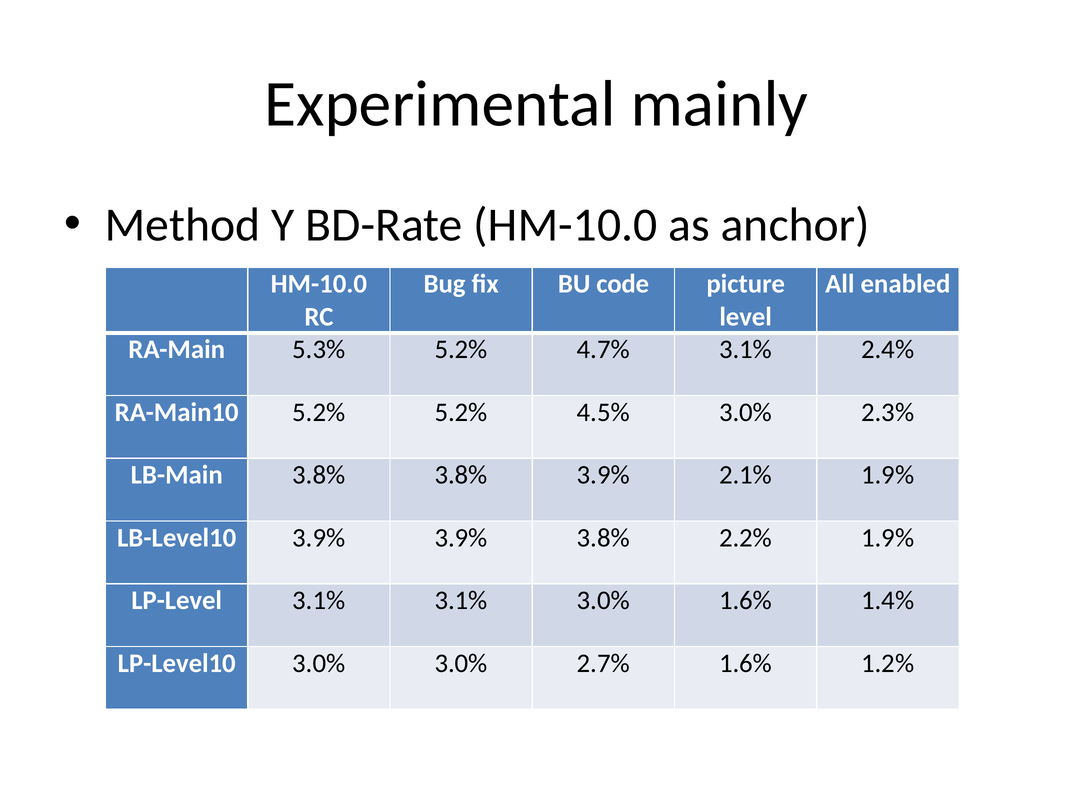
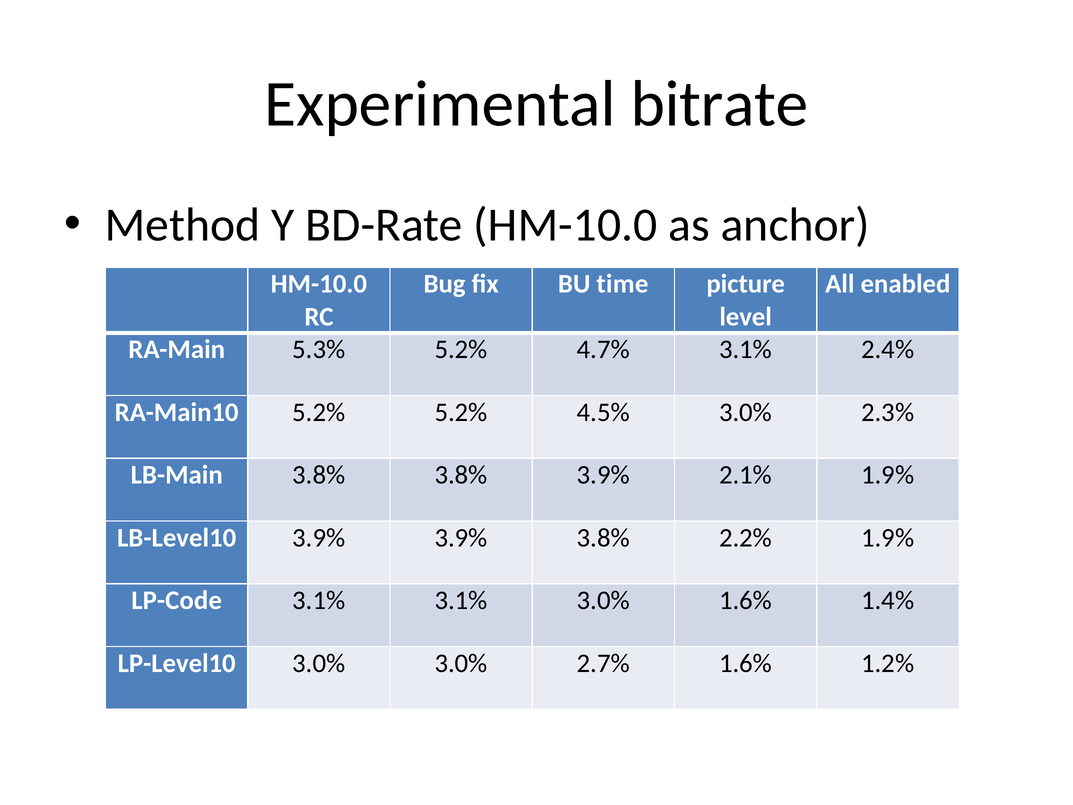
mainly: mainly -> bitrate (720, 104)
code: code -> time (622, 284)
LP-Level: LP-Level -> LP-Code (177, 600)
